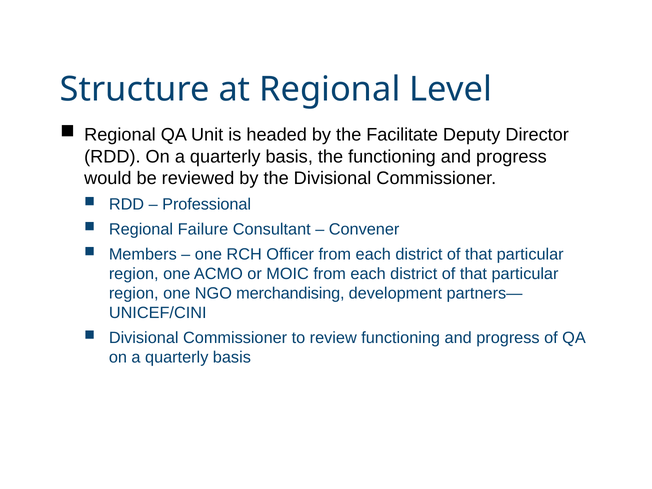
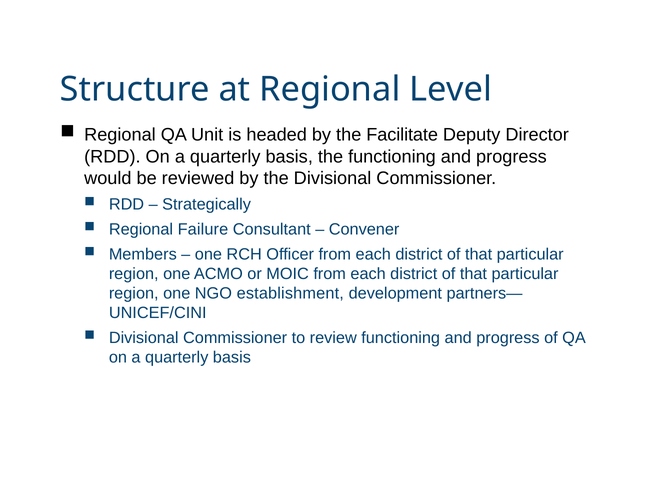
Professional: Professional -> Strategically (207, 204)
merchandising: merchandising -> establishment (290, 293)
